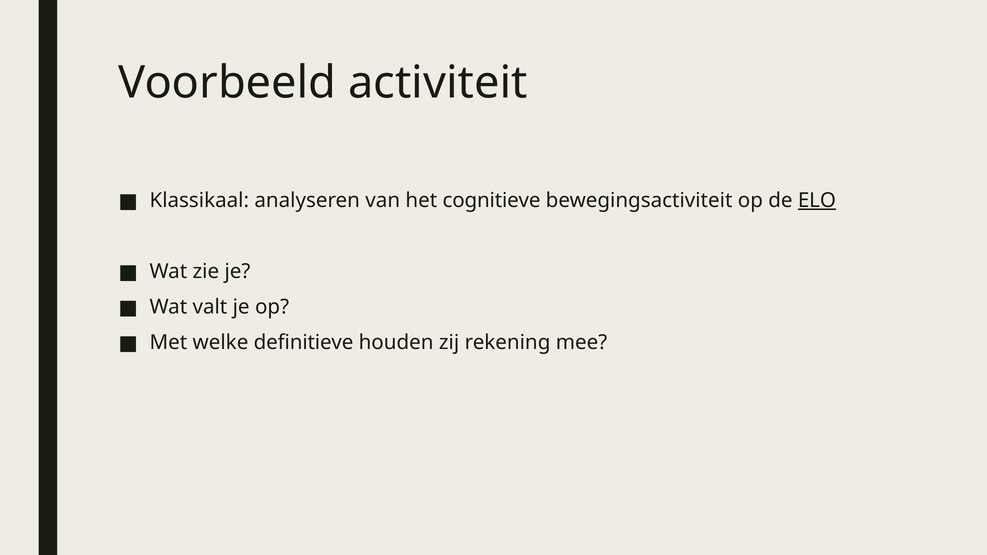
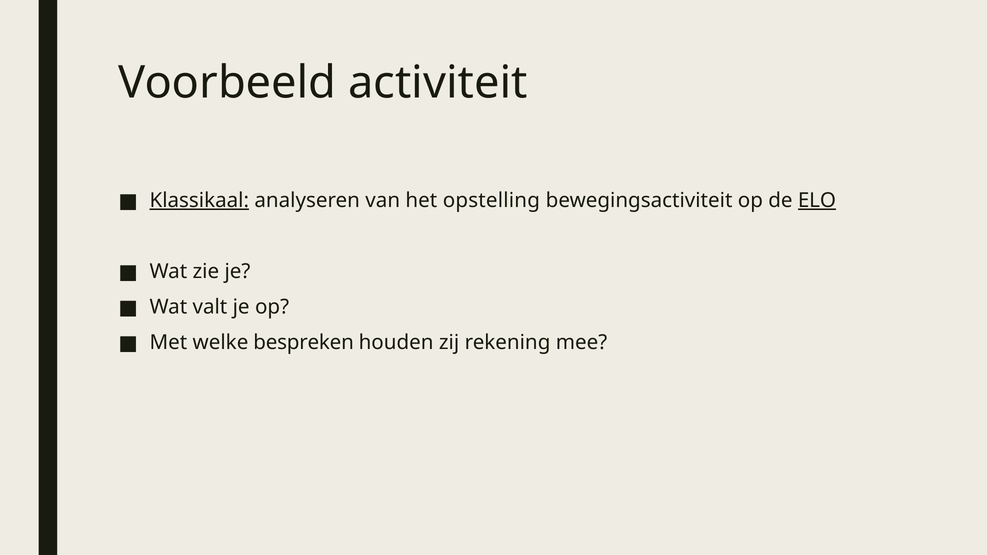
Klassikaal underline: none -> present (199, 201)
cognitieve: cognitieve -> opstelling (491, 201)
definitieve: definitieve -> bespreken (304, 343)
